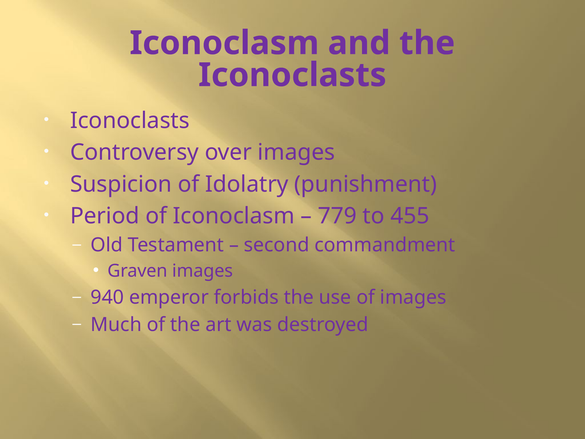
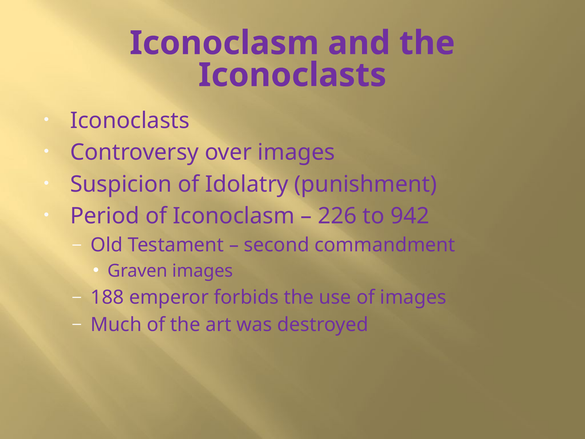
779: 779 -> 226 (337, 216)
455: 455 -> 942 (410, 216)
940: 940 -> 188 (107, 297)
